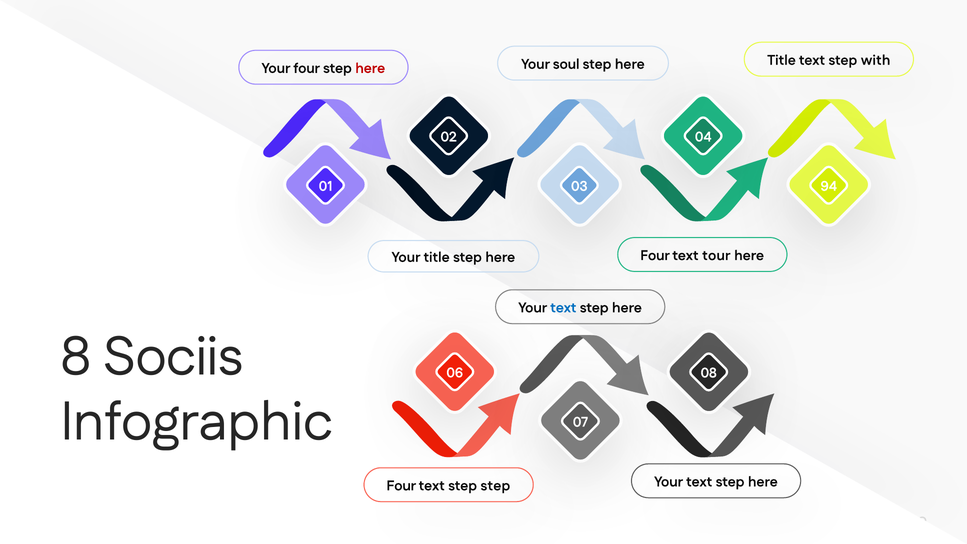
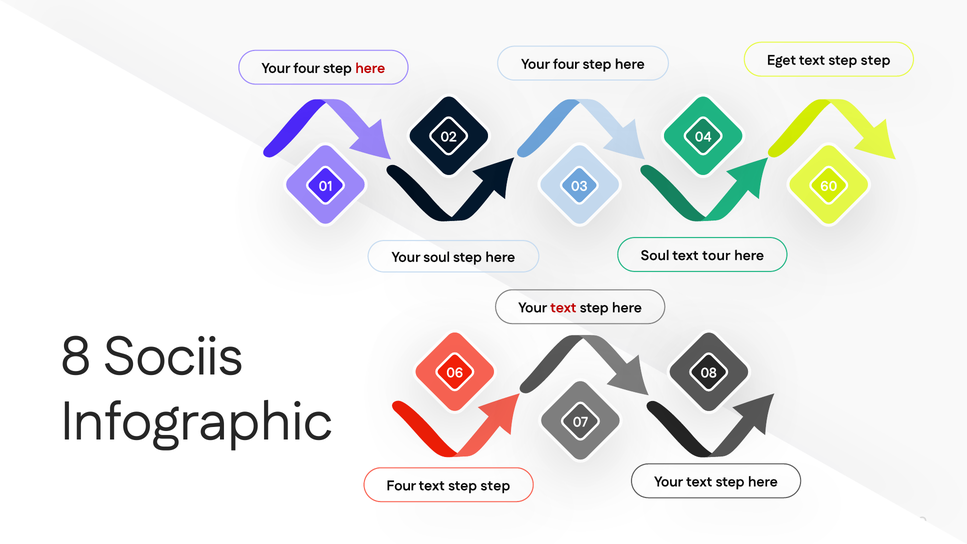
Title: Title -> Eget (782, 60)
with: with -> step (876, 60)
soul: soul -> four (566, 64)
94: 94 -> 60 (829, 186)
Four: Four -> Soul (655, 255)
Your title: title -> soul (437, 257)
text colour: blue -> red (563, 308)
